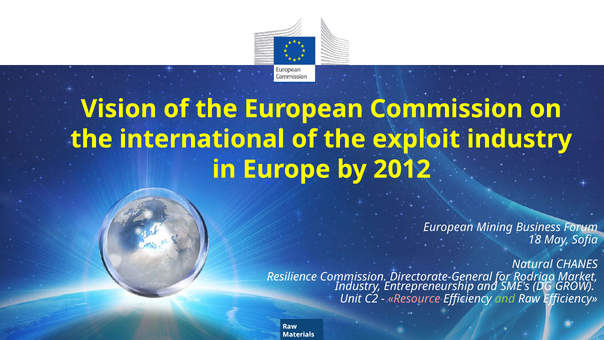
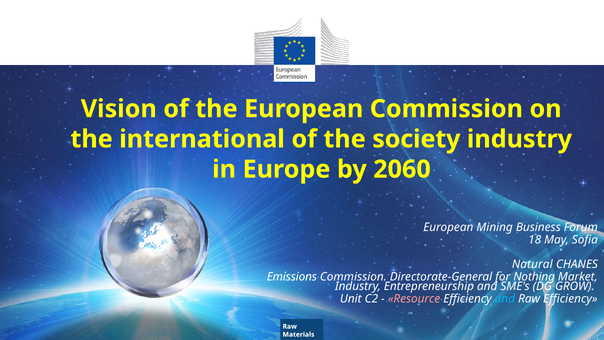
exploit: exploit -> society (416, 139)
2012: 2012 -> 2060 (402, 169)
Resilience: Resilience -> Emissions (292, 276)
Rodrigo: Rodrigo -> Nothing (534, 276)
and colour: light green -> light blue (505, 299)
